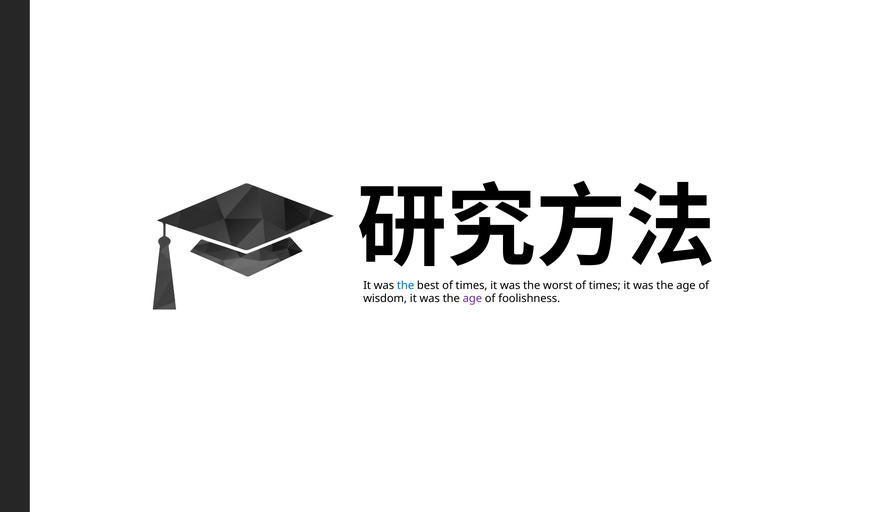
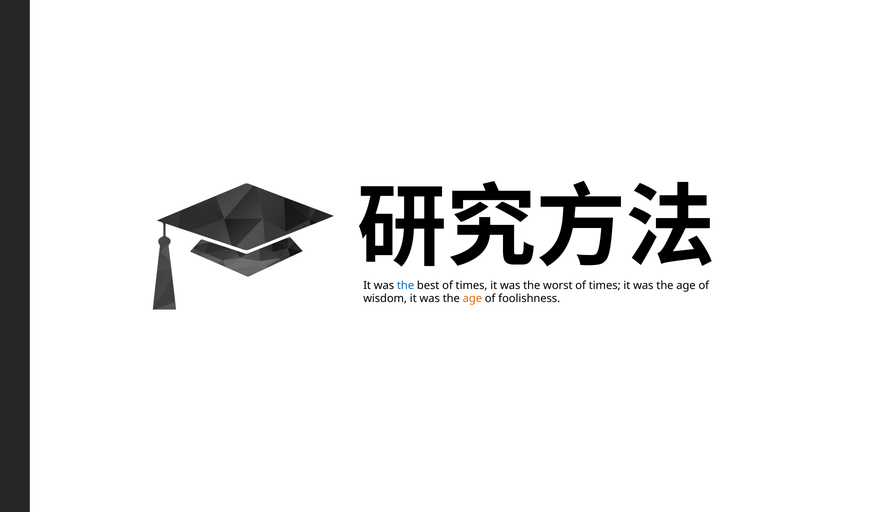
age colour: purple -> orange (472, 299)
